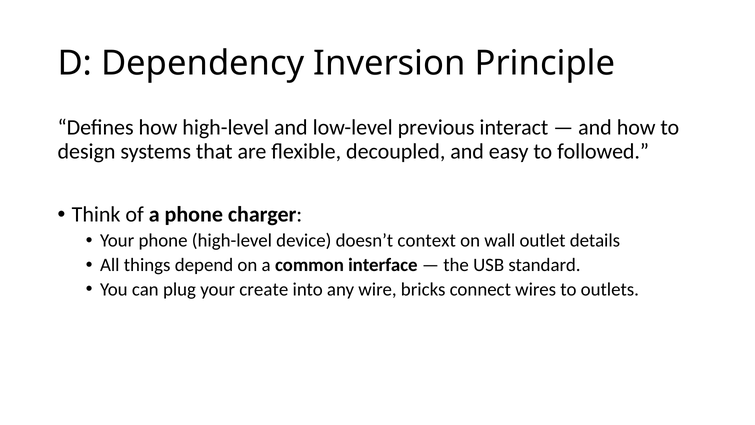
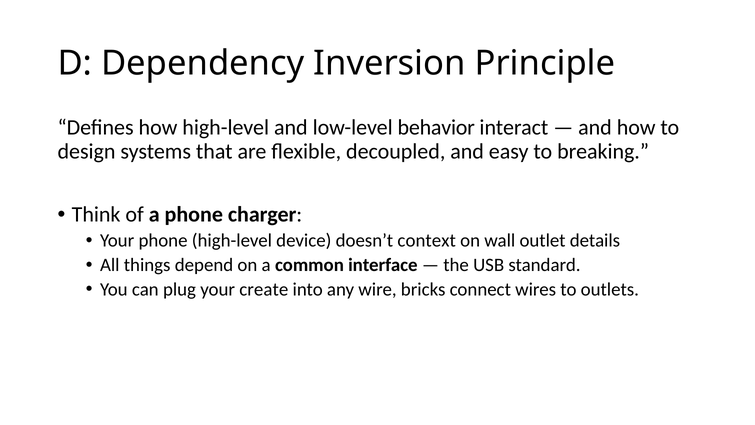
previous: previous -> behavior (436, 128)
followed: followed -> breaking (603, 151)
